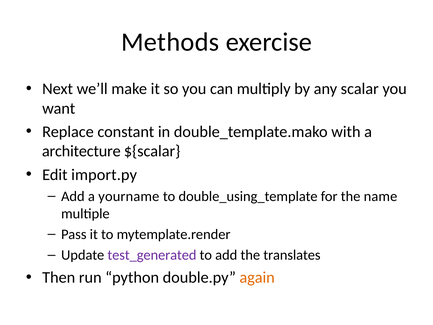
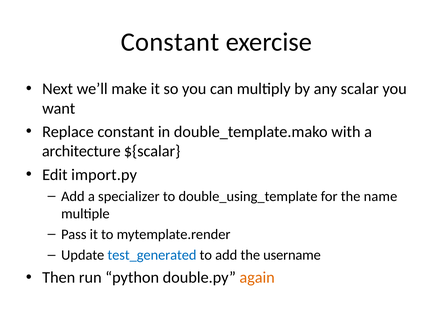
Methods: Methods -> Constant (170, 42)
yourname: yourname -> specializer (129, 196)
test_generated colour: purple -> blue (152, 255)
translates: translates -> username (292, 255)
